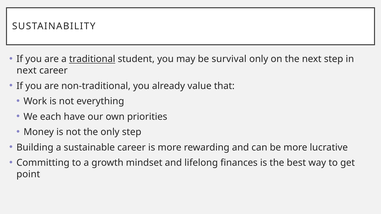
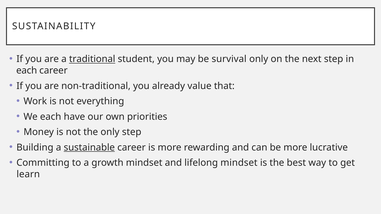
next: next -> each (27, 71)
sustainable underline: none -> present (89, 148)
lifelong finances: finances -> mindset (239, 163)
point: point -> learn (28, 174)
